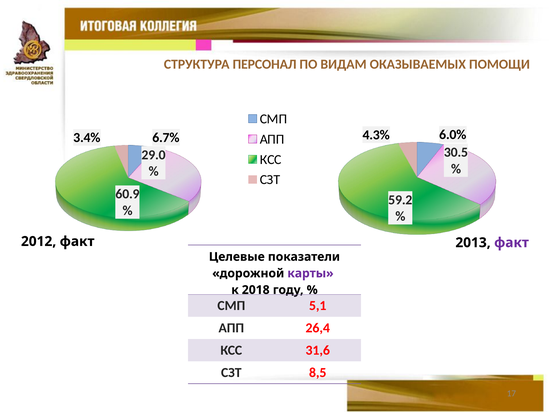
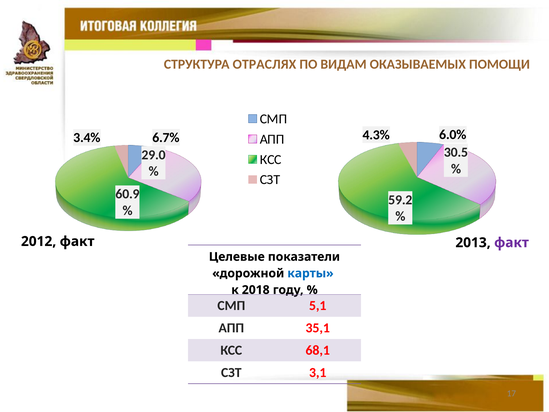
ПЕРСОНАЛ: ПЕРСОНАЛ -> ОТРАСЛЯХ (264, 64)
карты colour: purple -> blue (310, 273)
26,4: 26,4 -> 35,1 (318, 328)
31,6: 31,6 -> 68,1 (318, 350)
8,5: 8,5 -> 3,1 (318, 372)
